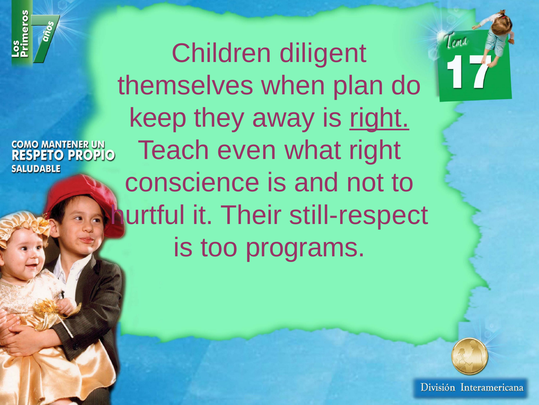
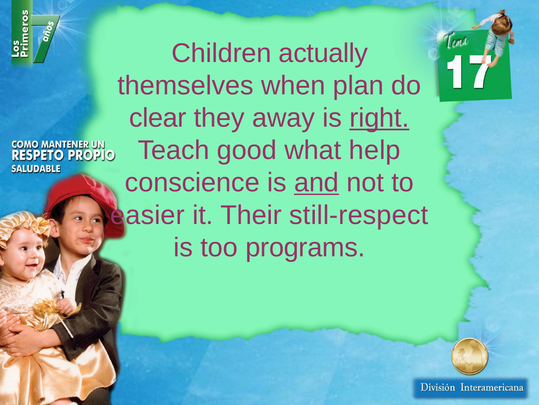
diligent: diligent -> actually (323, 53)
keep: keep -> clear (158, 118)
even: even -> good (247, 150)
what right: right -> help (375, 150)
and underline: none -> present (317, 182)
hurtful: hurtful -> easier (148, 215)
